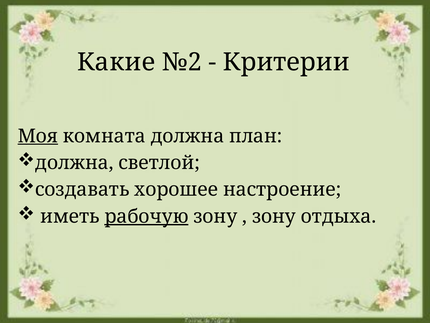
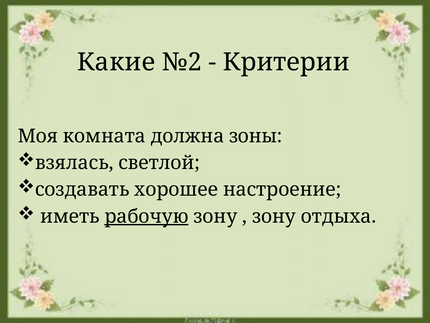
Моя underline: present -> none (38, 136)
план: план -> зоны (256, 136)
должна: должна -> взялась (74, 163)
